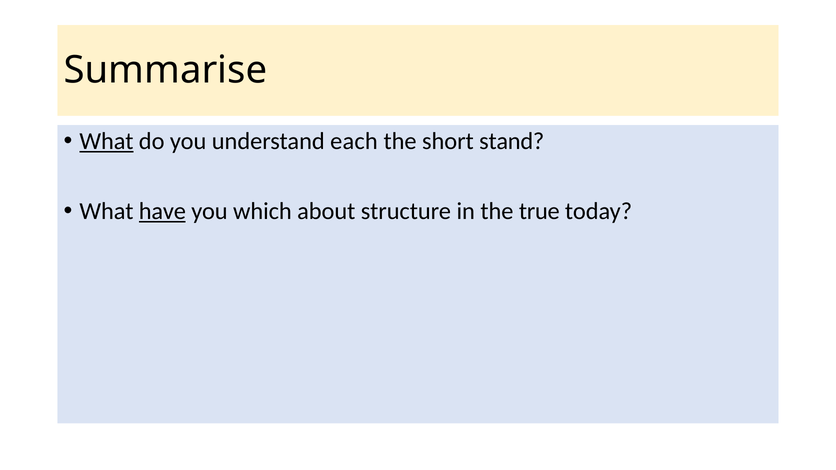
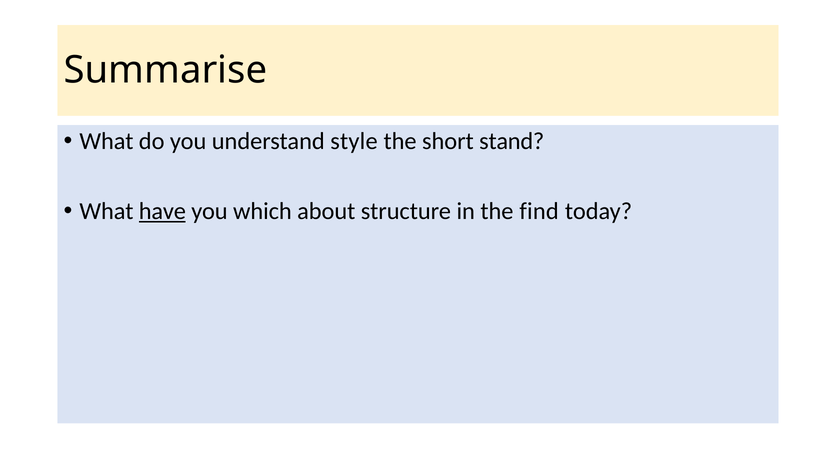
What underline: present -> none (106, 141)
each: each -> style (354, 141)
true: true -> find (539, 211)
